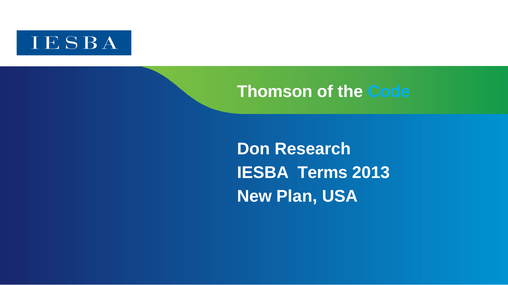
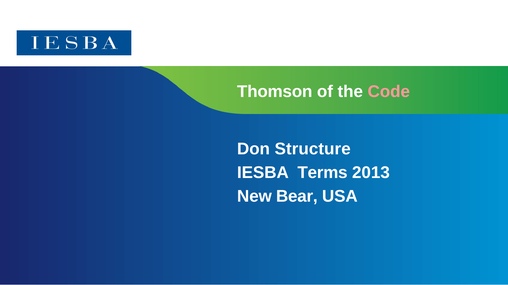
Code colour: light blue -> pink (389, 92)
Research: Research -> Structure (313, 149)
Plan: Plan -> Bear (297, 197)
